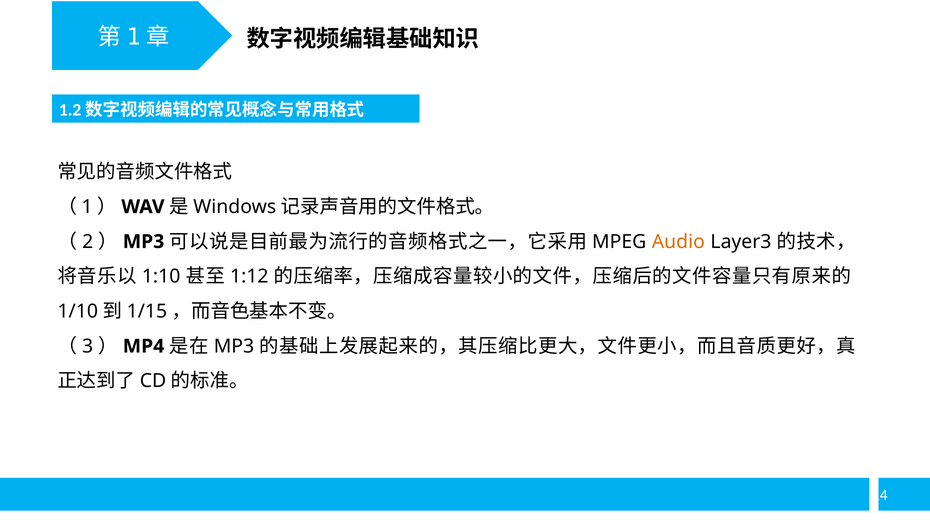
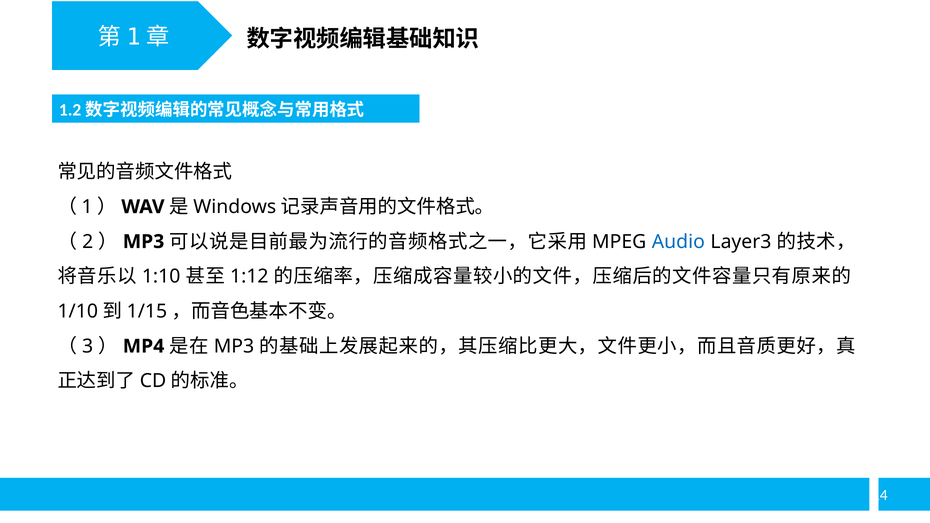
Audio colour: orange -> blue (678, 242)
